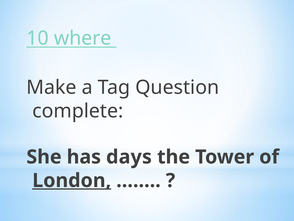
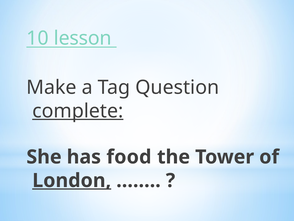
where: where -> lesson (83, 38)
complete underline: none -> present (78, 111)
days: days -> food (129, 157)
